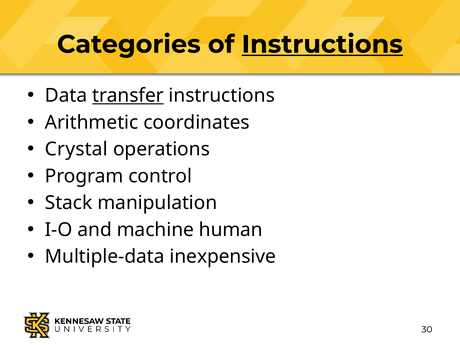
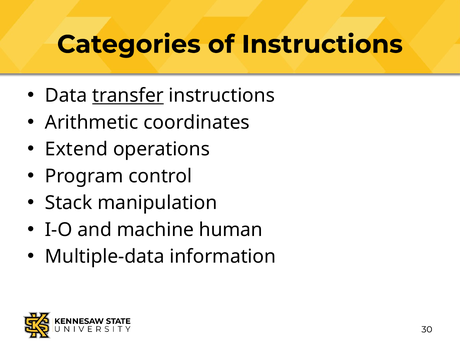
Instructions underline: present -> none (322, 44)
Crystal: Crystal -> Extend (76, 149)
inexpensive: inexpensive -> information (223, 257)
